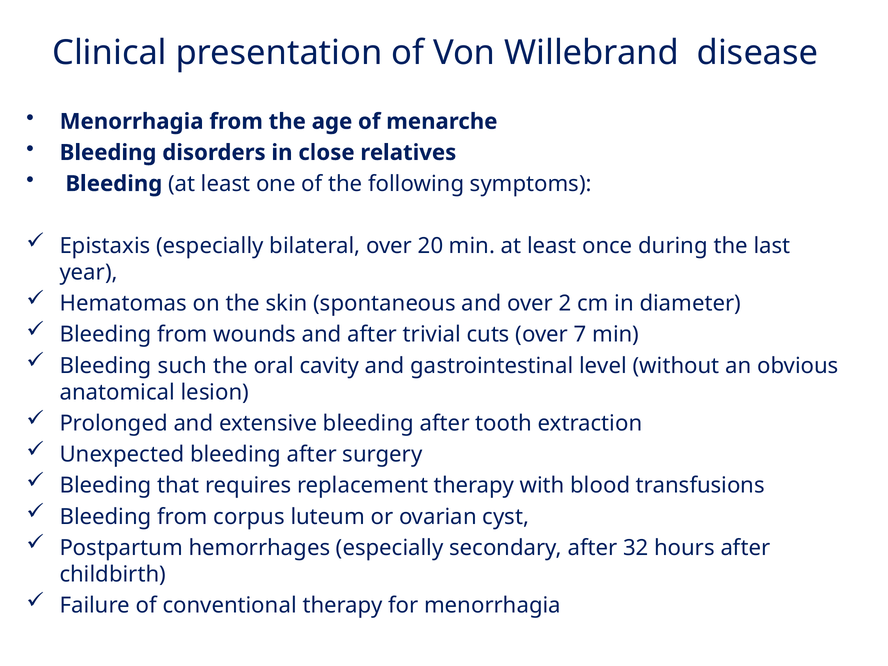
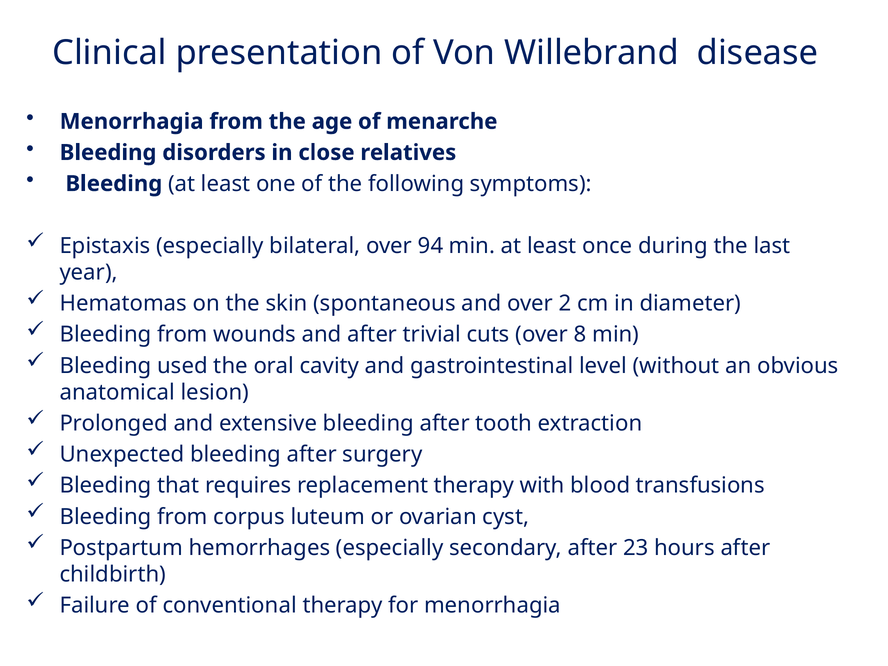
20: 20 -> 94 (431, 246)
7: 7 -> 8 (580, 335)
such: such -> used (182, 366)
32: 32 -> 23 (636, 548)
